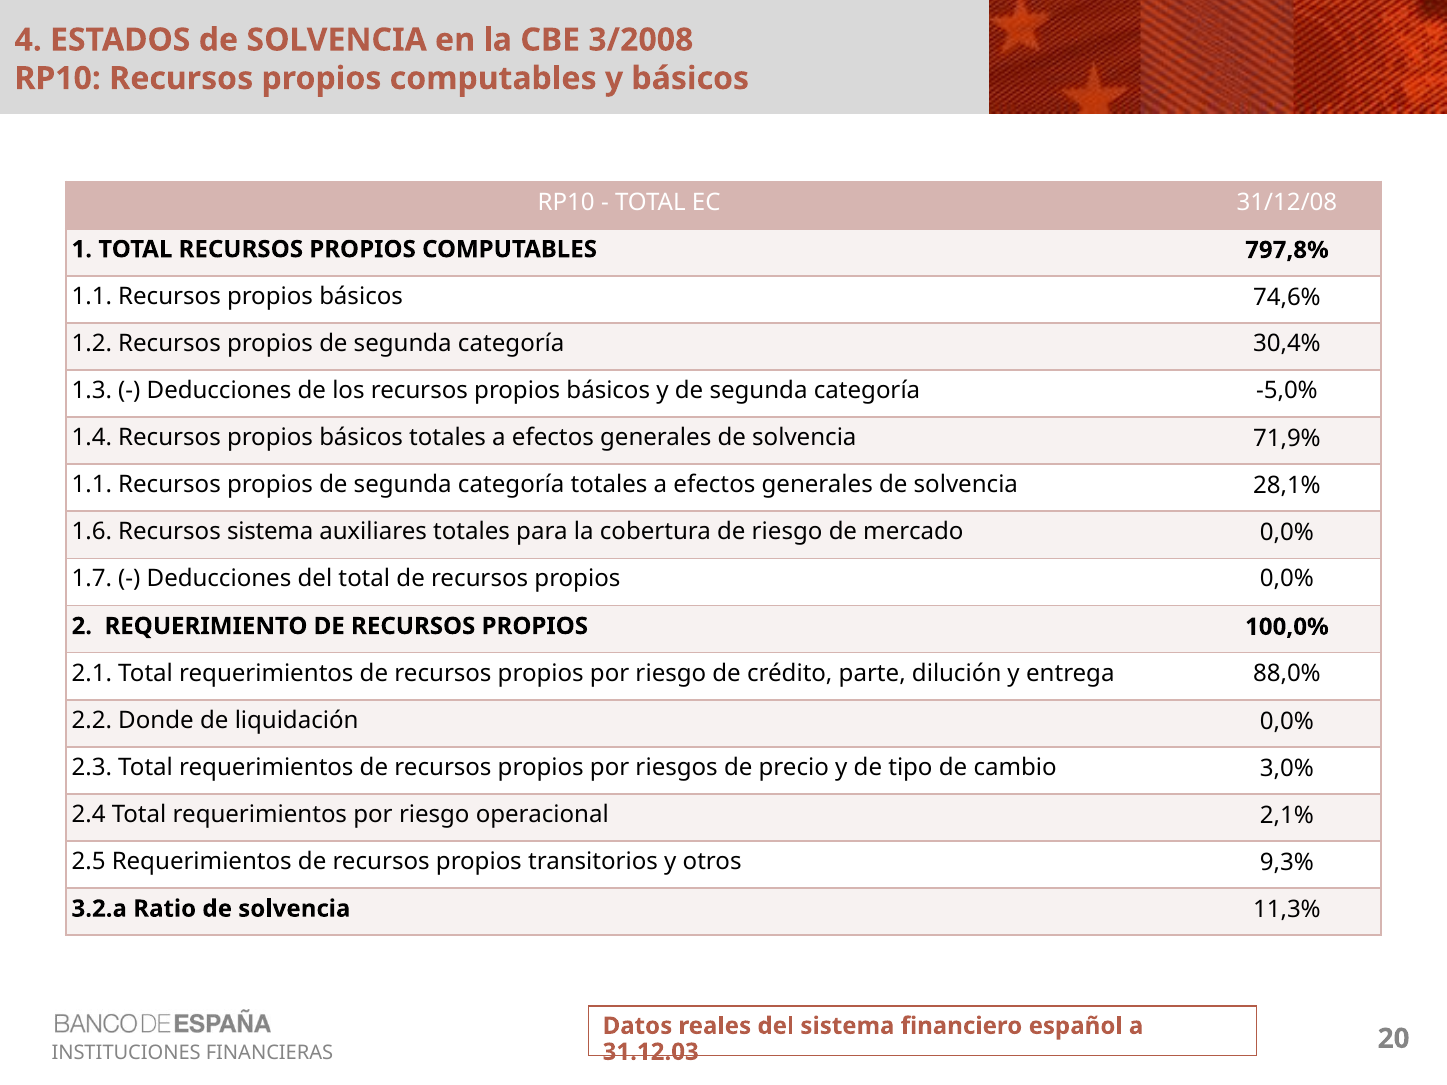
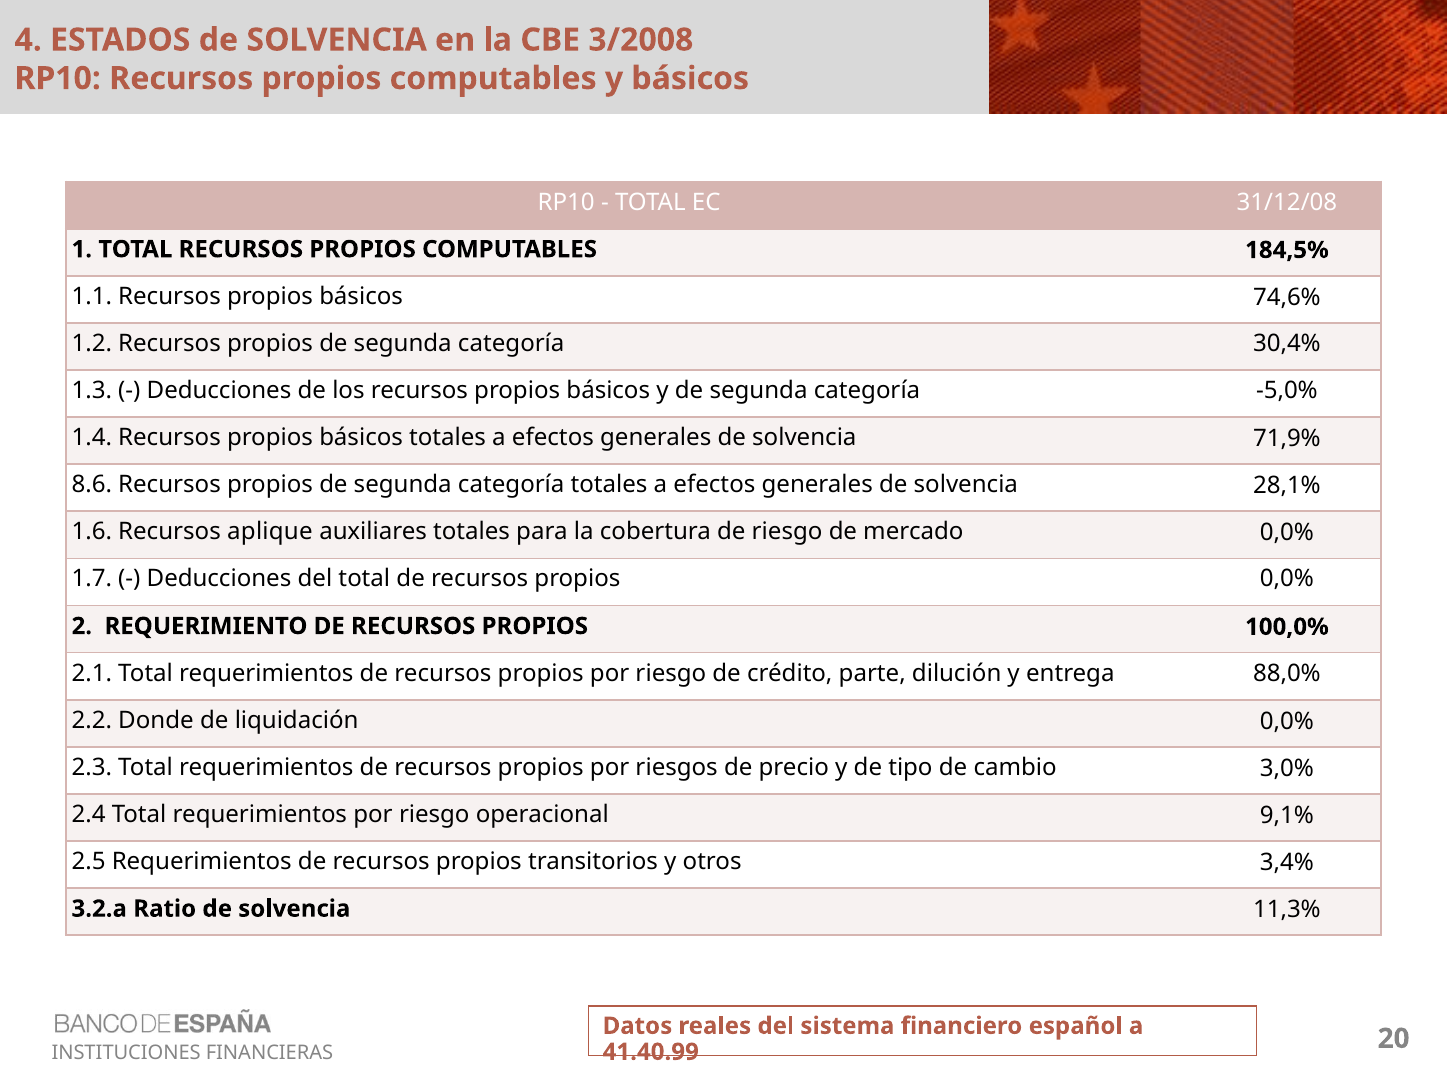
797,8%: 797,8% -> 184,5% (1287, 250)
1.1: 1.1 -> 8.6 (92, 485)
Recursos sistema: sistema -> aplique (270, 532)
2,1%: 2,1% -> 9,1% (1287, 815)
9,3%: 9,3% -> 3,4% (1287, 863)
31.12.03: 31.12.03 -> 41.40.99 (651, 1052)
